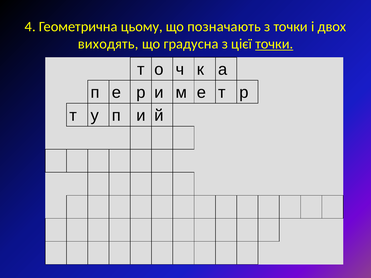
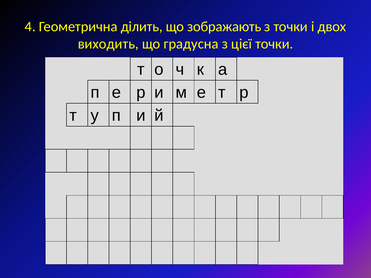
цьому: цьому -> ділить (142, 27)
позначають: позначають -> зображають (224, 27)
виходять: виходять -> виходить (108, 44)
точки underline: present -> none (274, 44)
